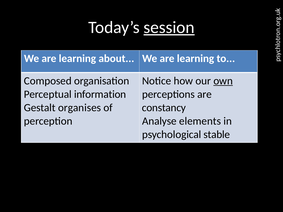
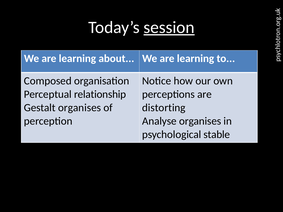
own underline: present -> none (223, 81)
information: information -> relationship (100, 94)
constancy: constancy -> distorting (164, 108)
Analyse elements: elements -> organises (200, 121)
